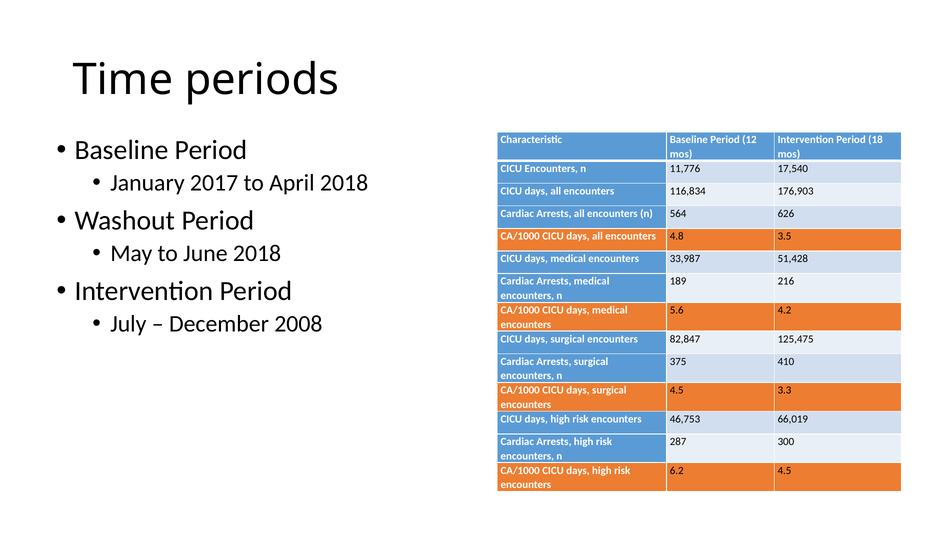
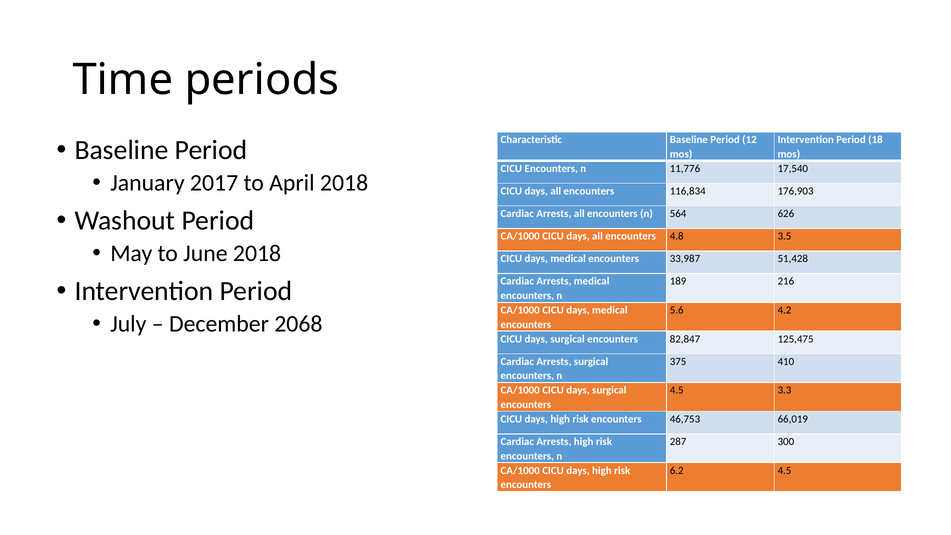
2008: 2008 -> 2068 (298, 324)
